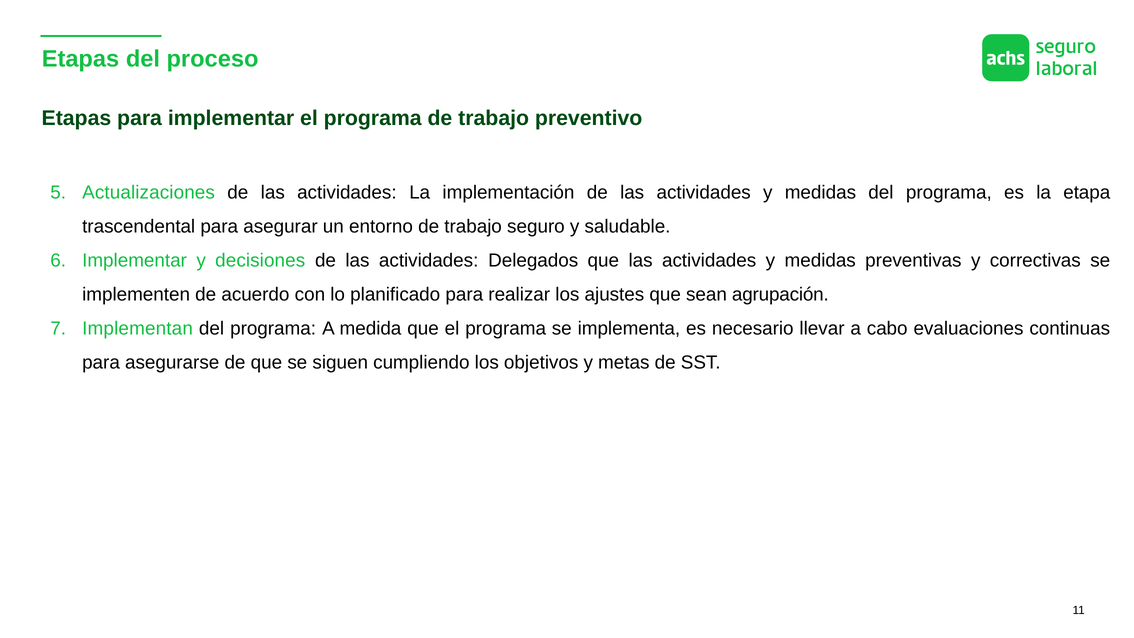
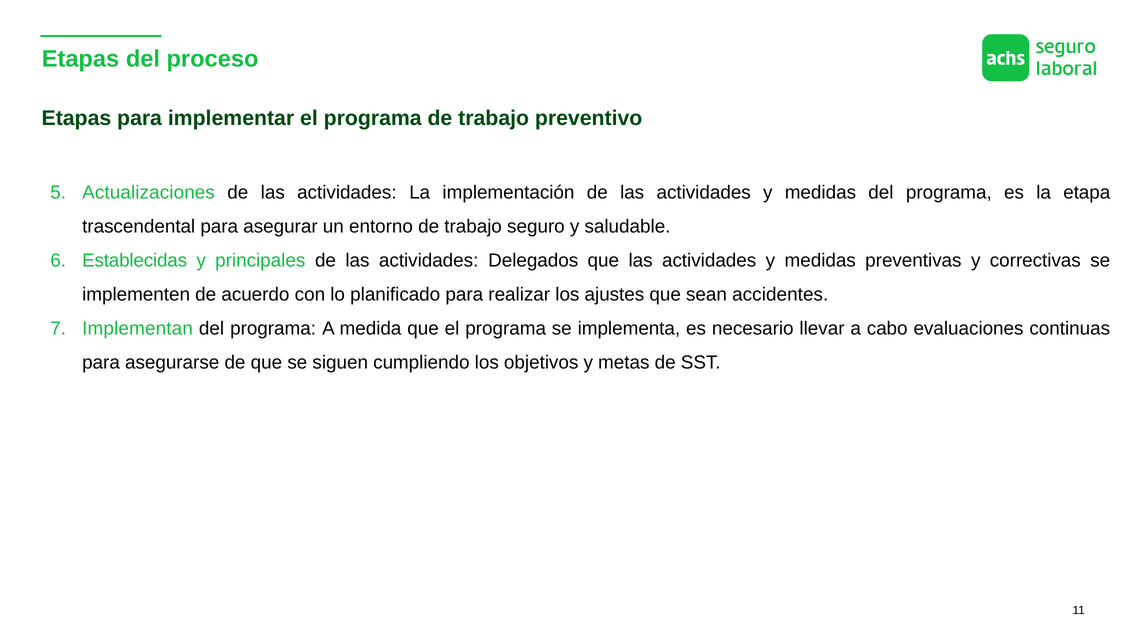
Implementar: Implementar -> Establecidas (135, 261)
decisiones: decisiones -> principales (260, 261)
agrupación: agrupación -> accidentes (780, 294)
